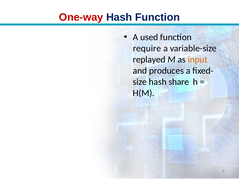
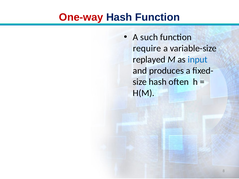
used: used -> such (149, 37)
input colour: orange -> blue (198, 60)
share: share -> often (179, 82)
